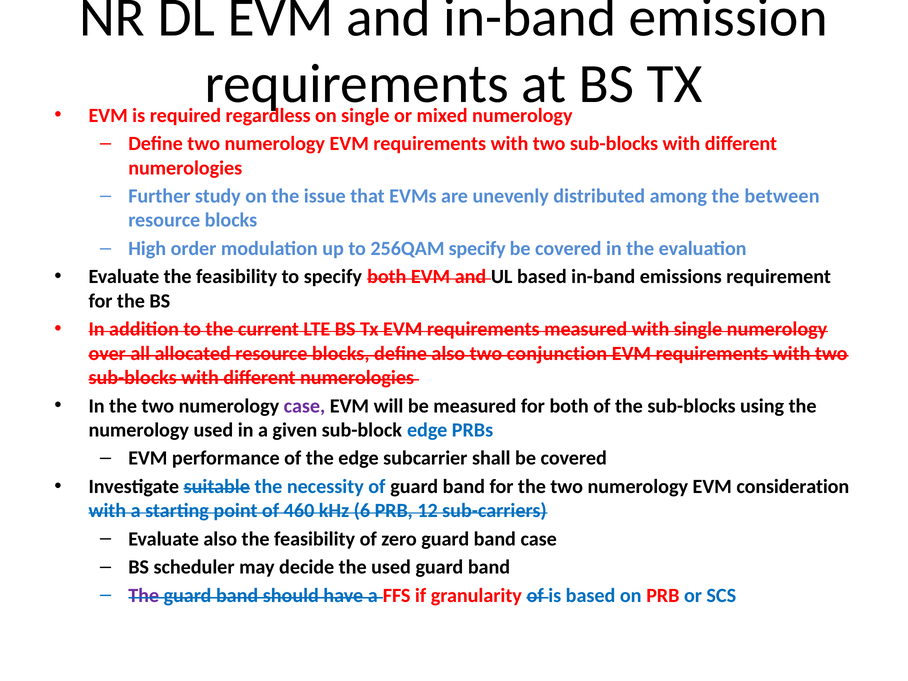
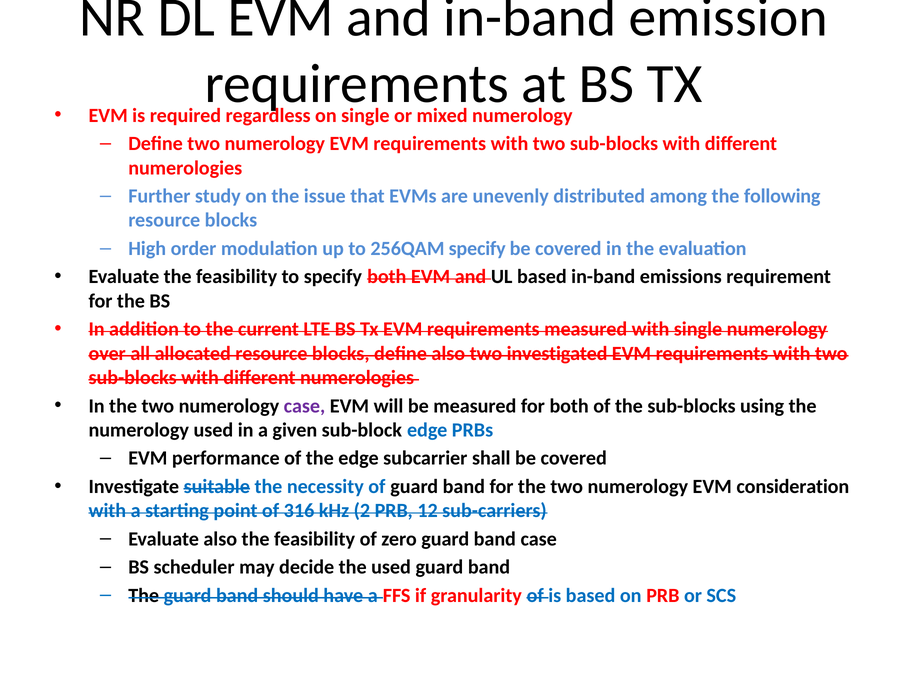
between: between -> following (782, 196)
conjunction: conjunction -> investigated (557, 353)
460: 460 -> 316 (299, 511)
6: 6 -> 2 (362, 511)
The colour: purple -> black (144, 595)
